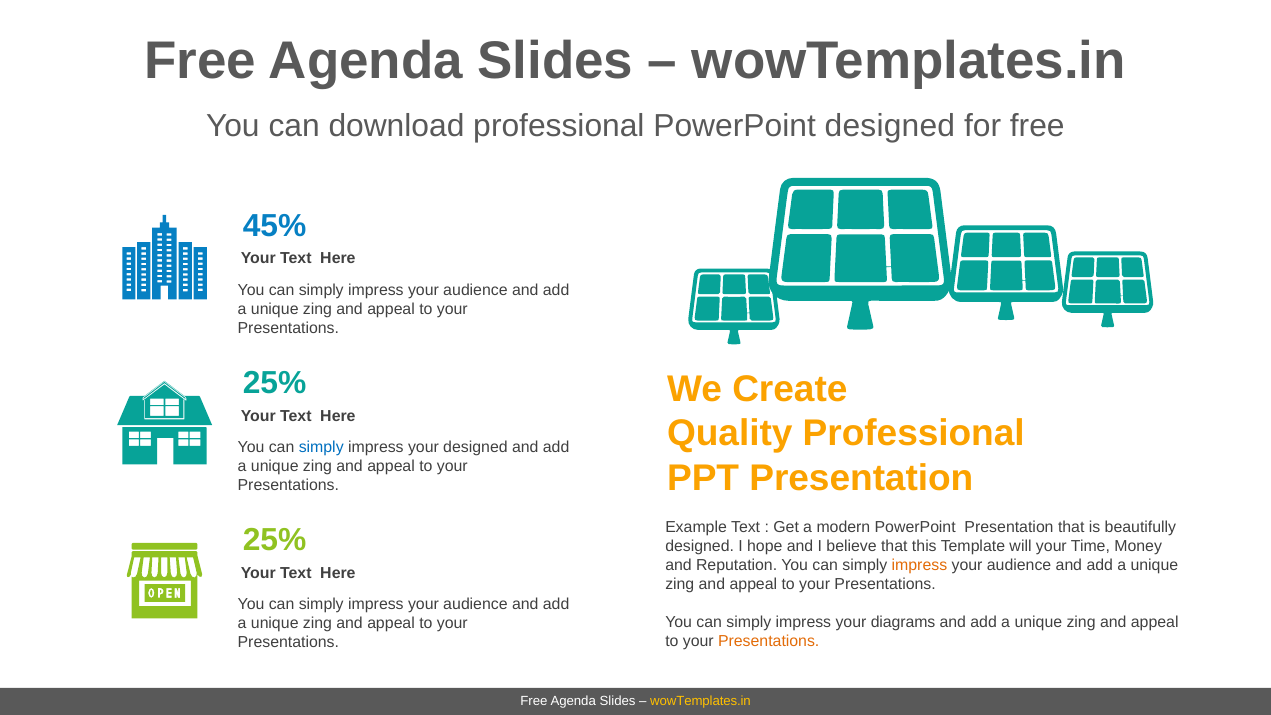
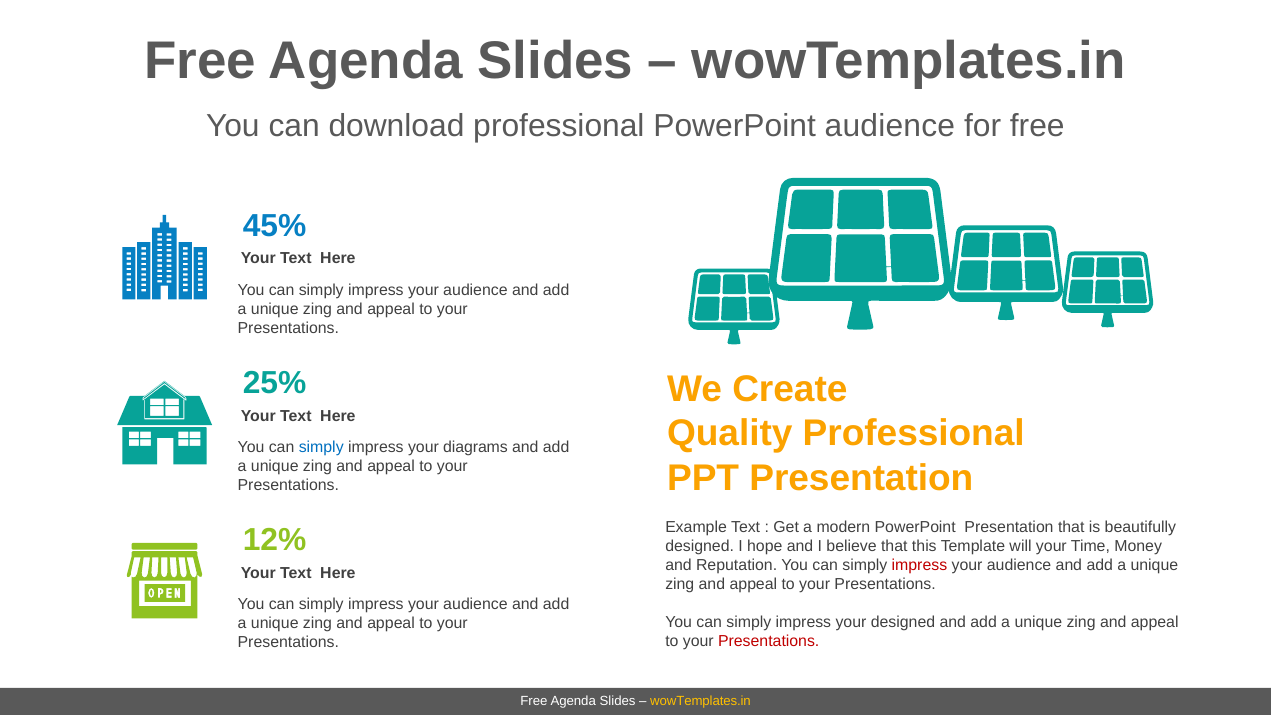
PowerPoint designed: designed -> audience (890, 126)
your designed: designed -> diagrams (476, 447)
25%: 25% -> 12% (275, 540)
impress colour: orange -> red (919, 565)
your diagrams: diagrams -> designed (903, 622)
Presentations colour: orange -> red (769, 642)
